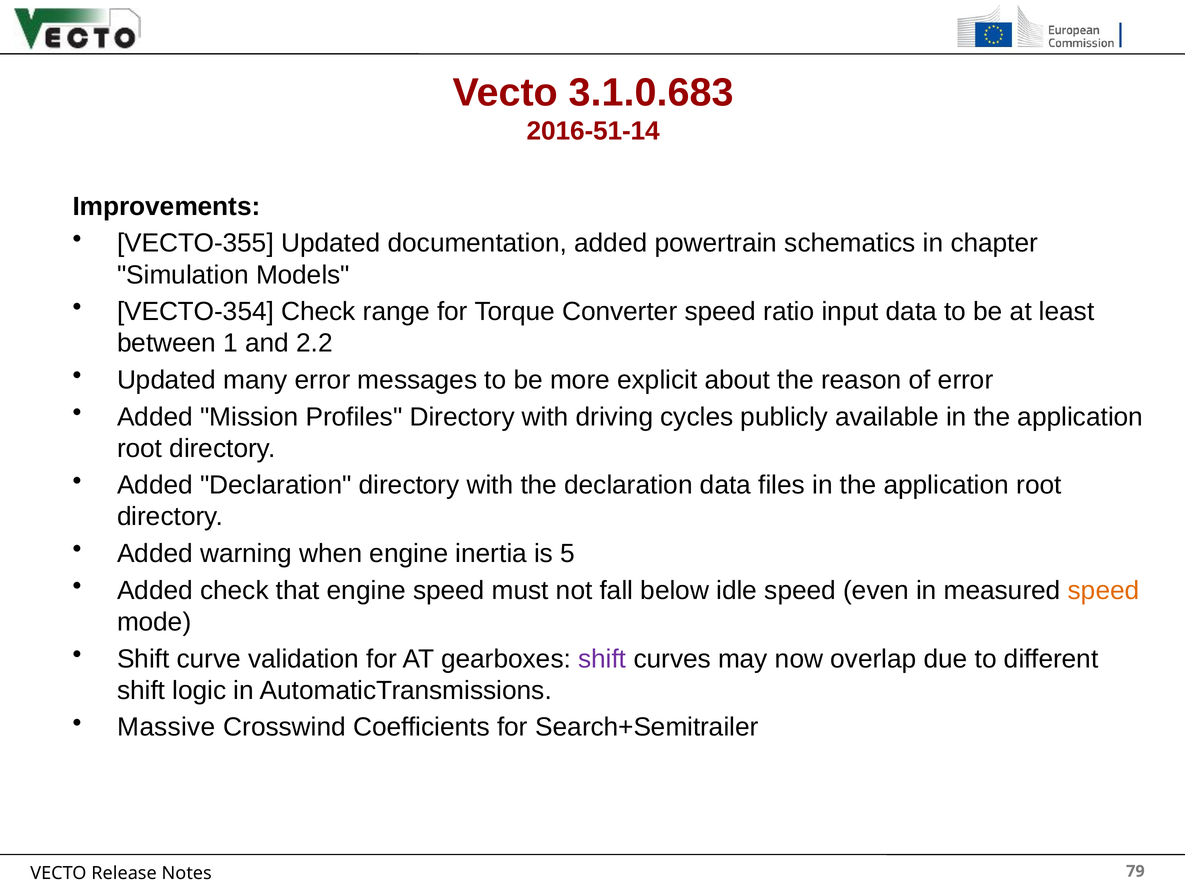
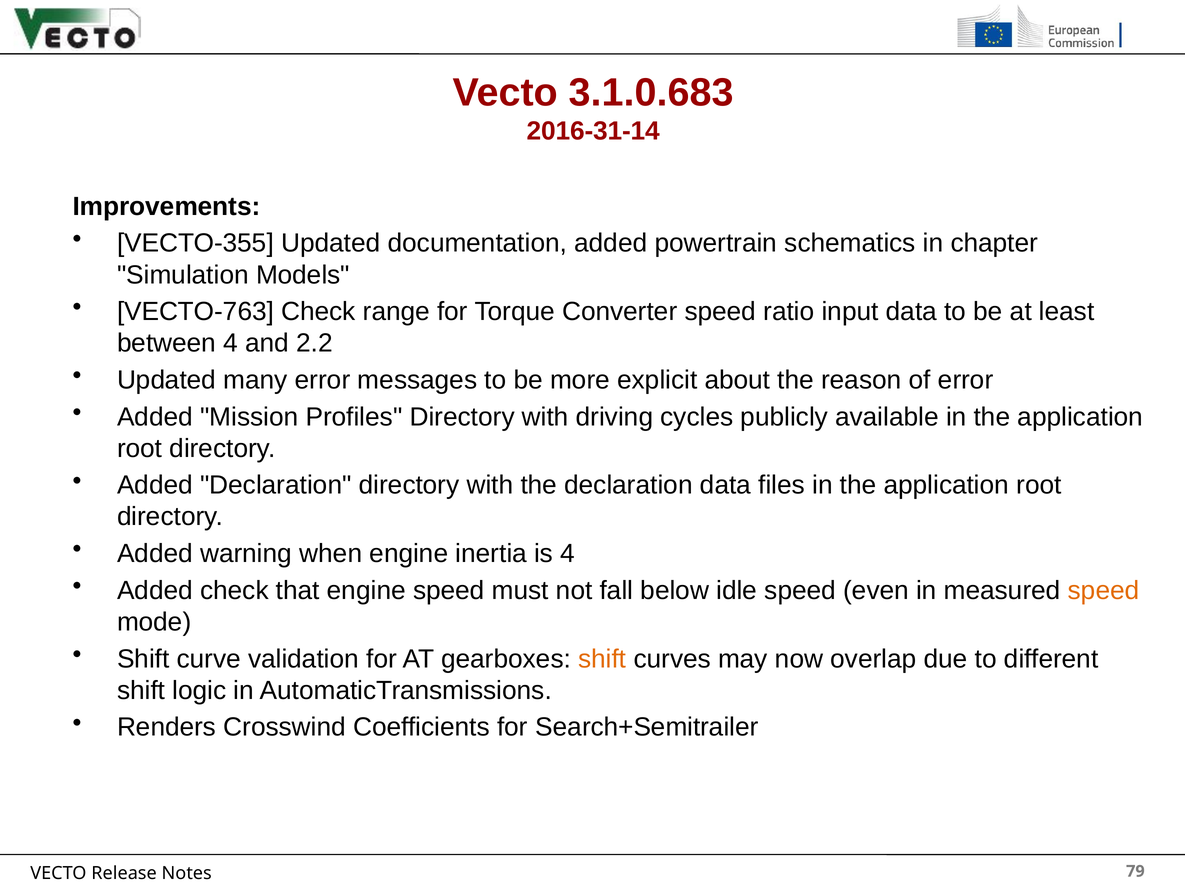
2016-51-14: 2016-51-14 -> 2016-31-14 (593, 131)
VECTO-354: VECTO-354 -> VECTO-763 (195, 312)
between 1: 1 -> 4 (231, 344)
is 5: 5 -> 4 (568, 554)
shift colour: purple -> orange (602, 659)
Massive: Massive -> Renders (167, 728)
